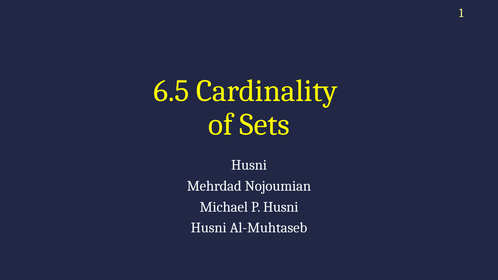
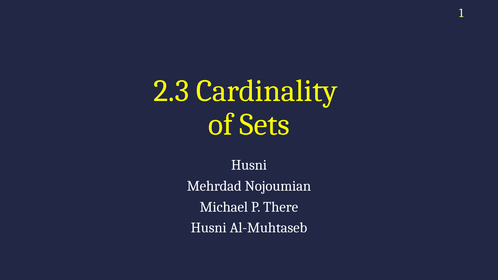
6.5: 6.5 -> 2.3 (171, 91)
P Husni: Husni -> There (281, 207)
